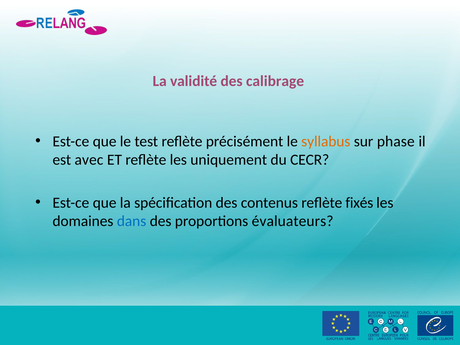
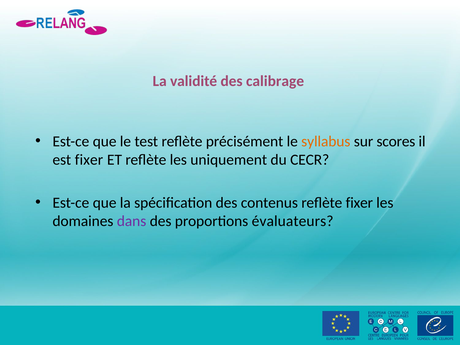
phase: phase -> scores (396, 141)
est avec: avec -> fixer (89, 160)
reflète fixés: fixés -> fixer (359, 203)
dans colour: blue -> purple (132, 221)
